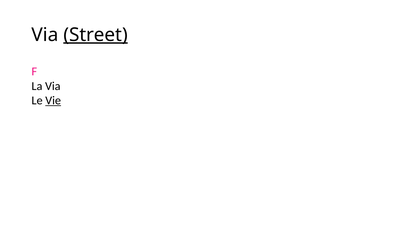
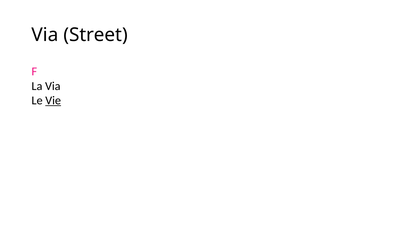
Street underline: present -> none (96, 35)
